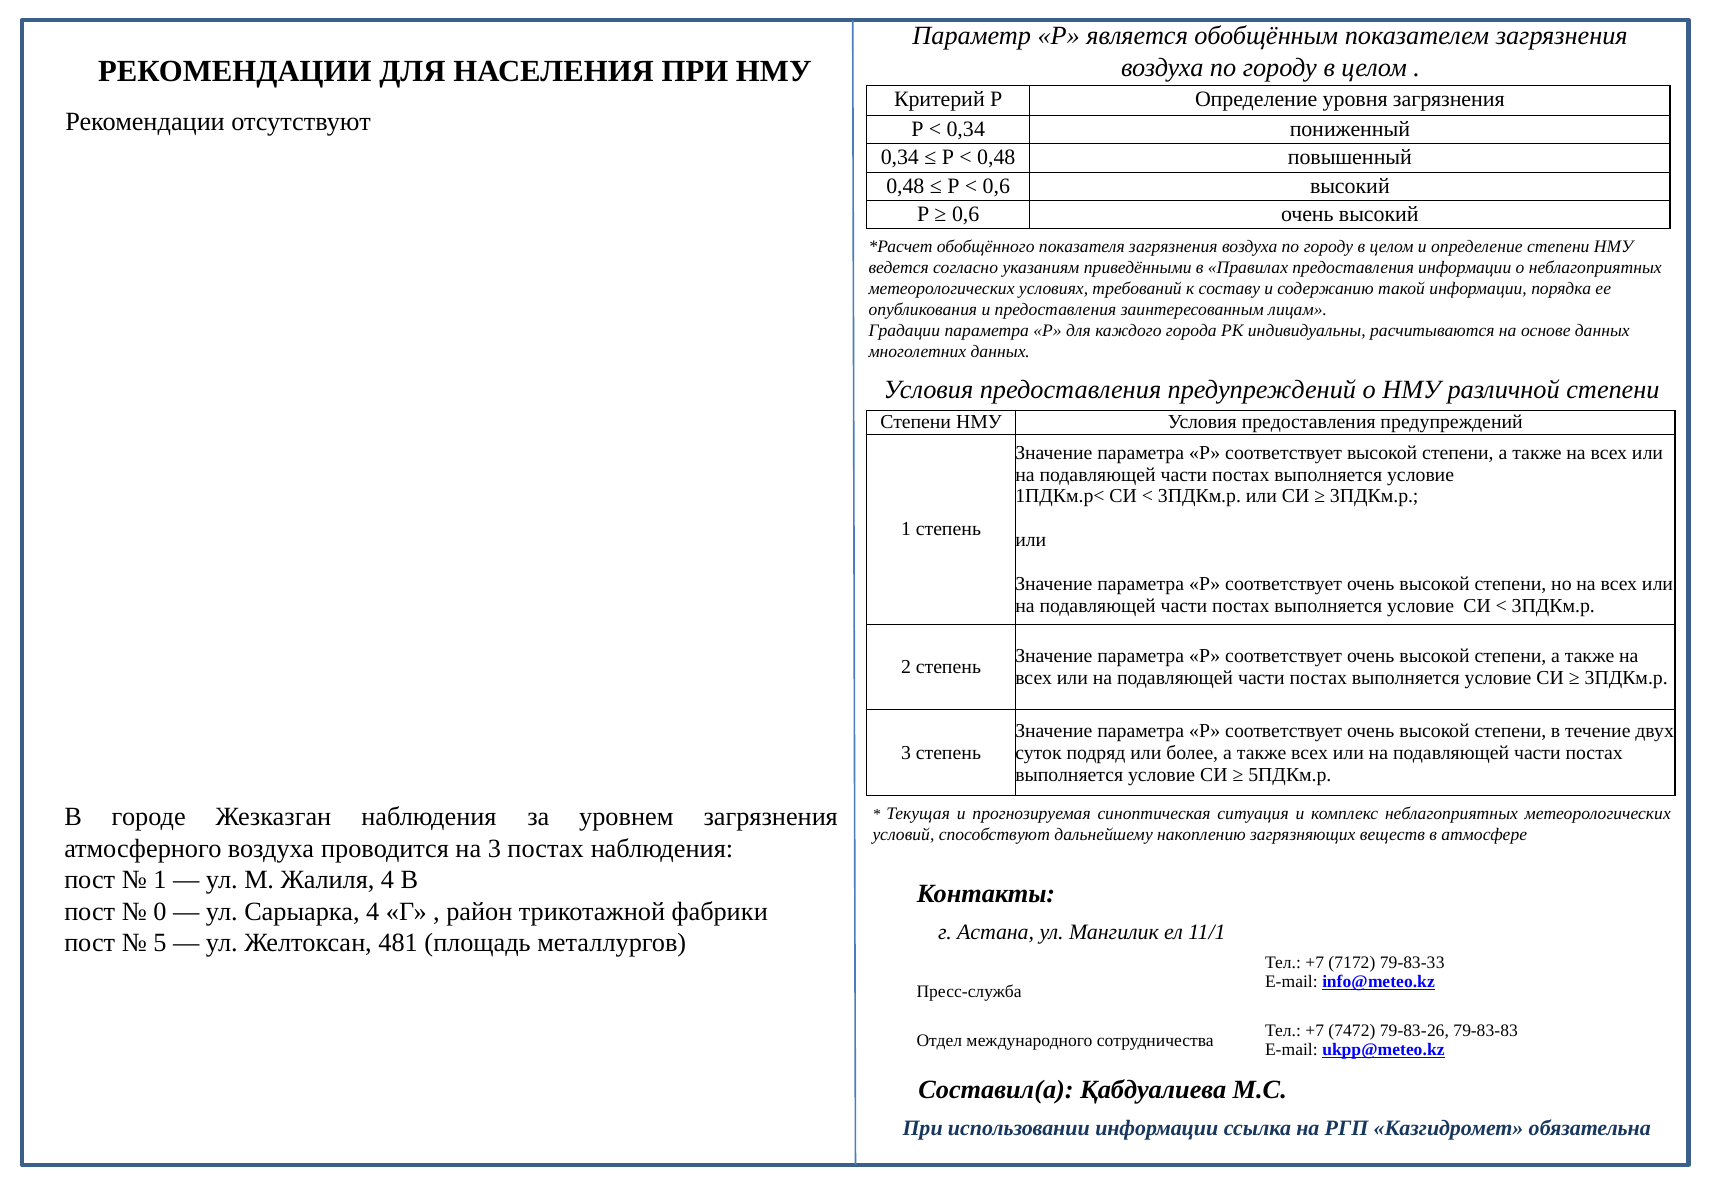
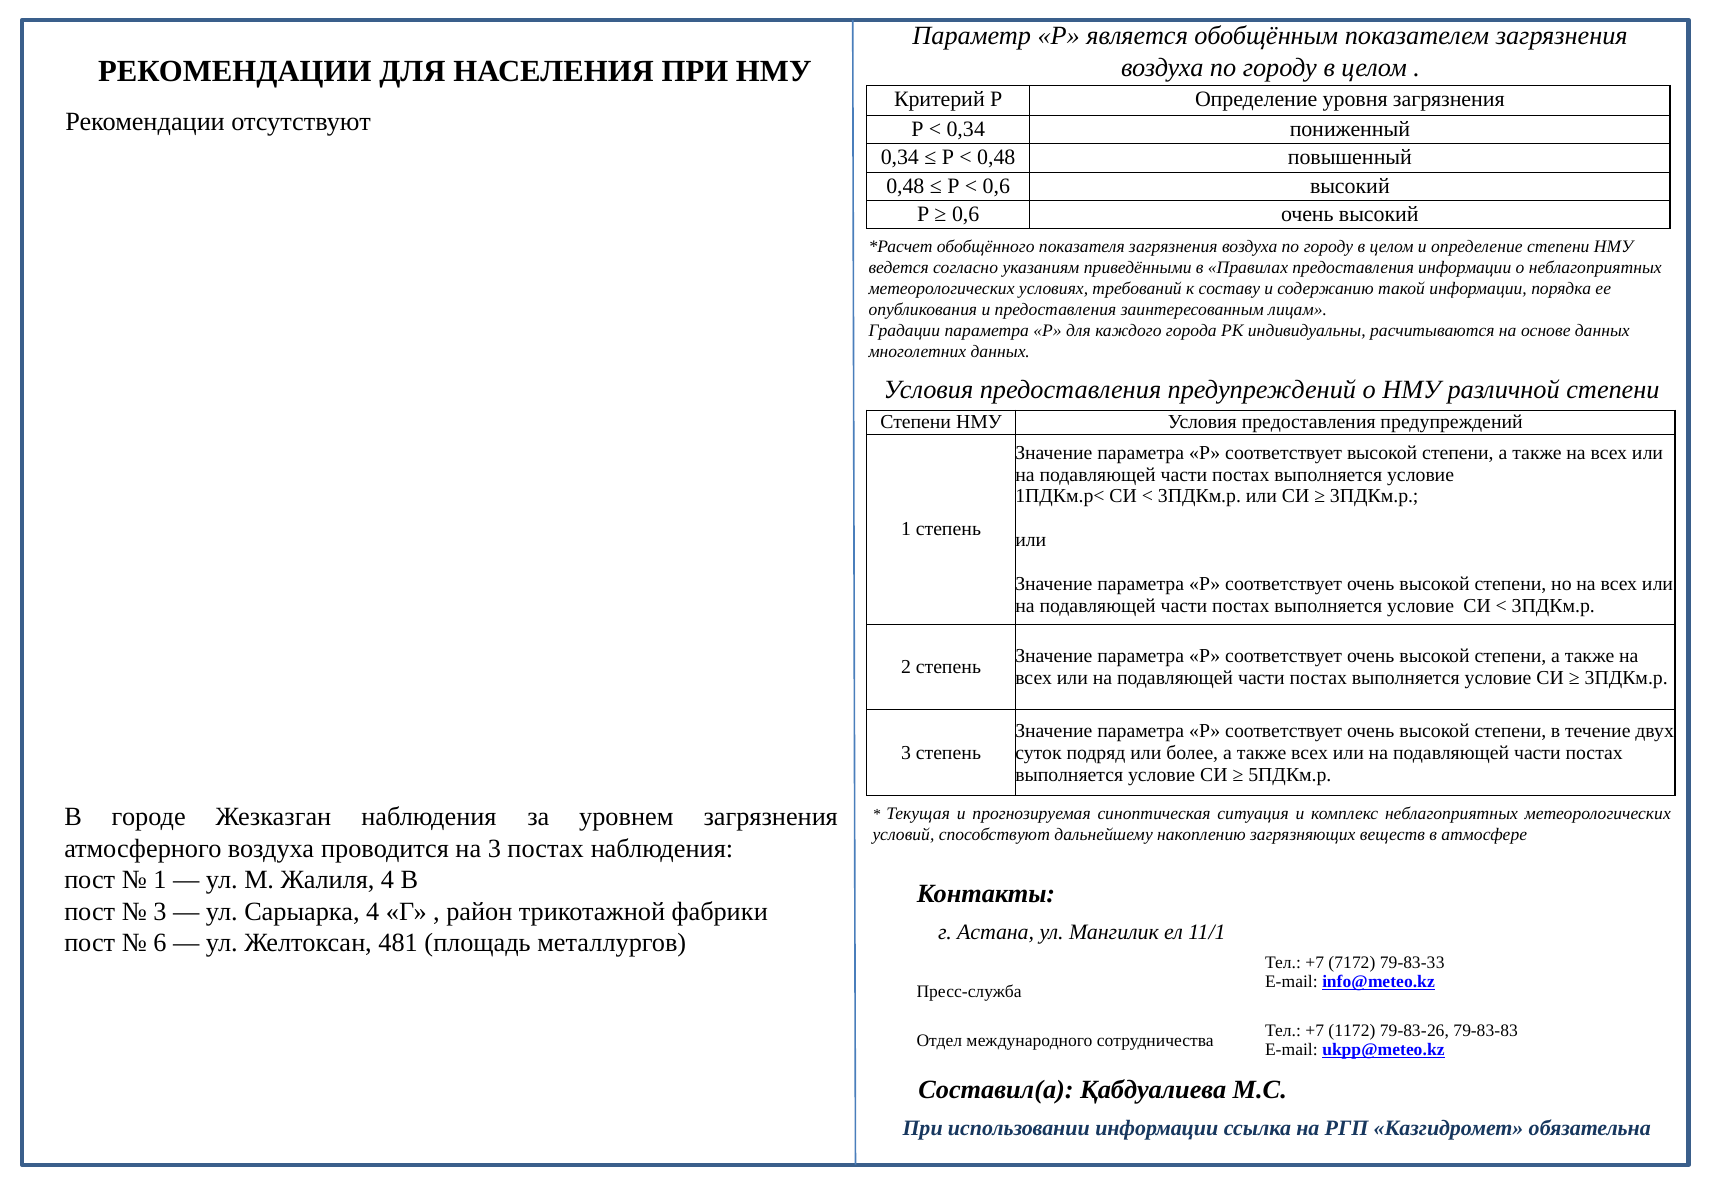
0: 0 -> 3 (160, 911)
5: 5 -> 6 (160, 943)
7472: 7472 -> 1172 (1352, 1030)
